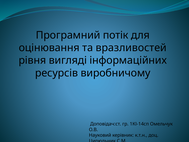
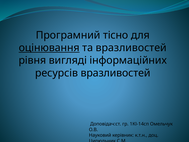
потік: потік -> тісно (116, 35)
оцінювання underline: none -> present (49, 48)
ресурсів виробничому: виробничому -> вразливостей (116, 73)
